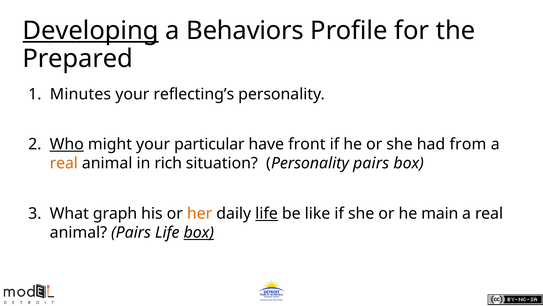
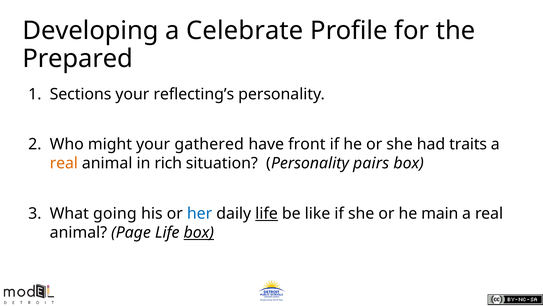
Developing underline: present -> none (91, 31)
Behaviors: Behaviors -> Celebrate (245, 31)
Minutes: Minutes -> Sections (81, 94)
Who underline: present -> none (67, 144)
particular: particular -> gathered (209, 144)
from: from -> traits (468, 144)
graph: graph -> going (115, 213)
her colour: orange -> blue (200, 213)
animal Pairs: Pairs -> Page (131, 232)
